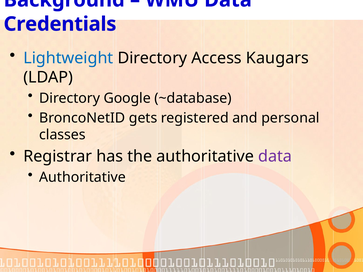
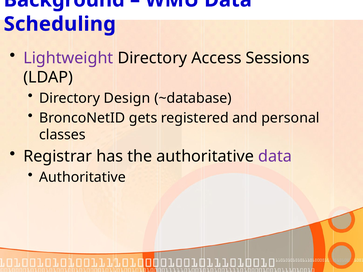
Credentials: Credentials -> Scheduling (60, 24)
Lightweight colour: blue -> purple (68, 58)
Kaugars: Kaugars -> Sessions (278, 58)
Google: Google -> Design (127, 98)
